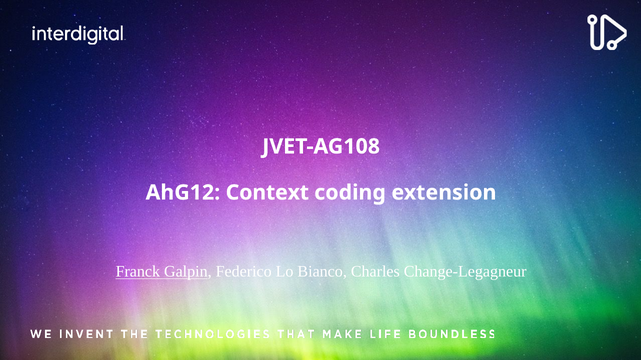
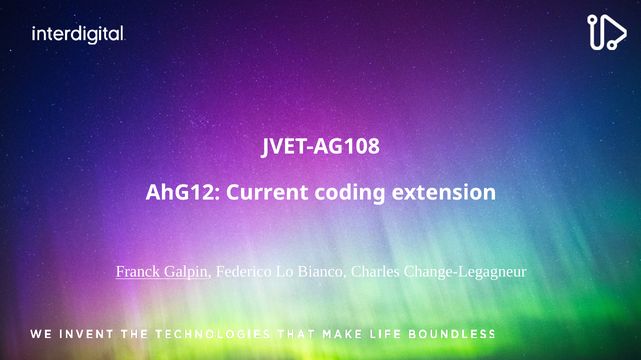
Context: Context -> Current (267, 193)
